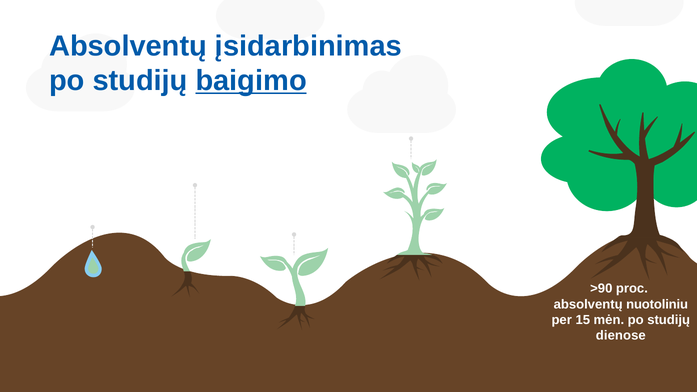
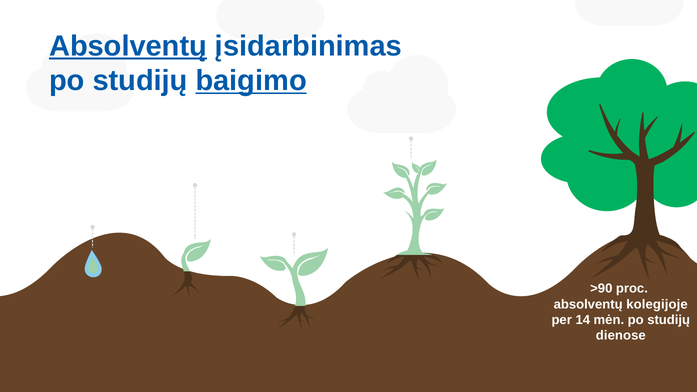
Absolventų underline: none -> present (128, 46)
nuotoliniu: nuotoliniu -> kolegijoje (657, 304)
15: 15 -> 14 (583, 320)
